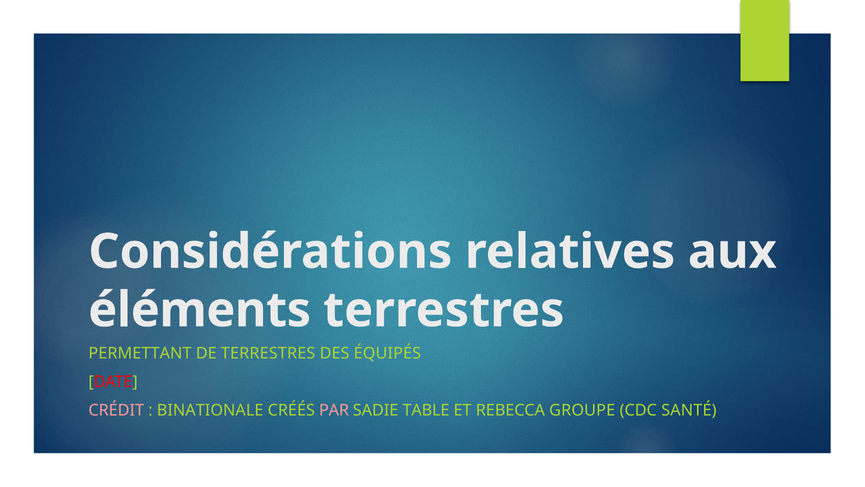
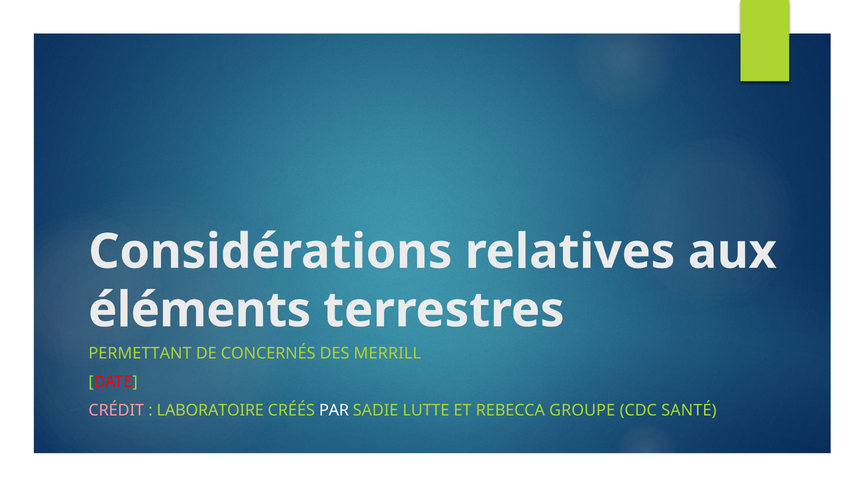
DE TERRESTRES: TERRESTRES -> CONCERNÉS (268, 353)
ÉQUIPÉS: ÉQUIPÉS -> MERRILL (387, 353)
BINATIONALE: BINATIONALE -> LABORATOIRE (210, 410)
PAR colour: pink -> white (334, 410)
TABLE: TABLE -> LUTTE (426, 410)
